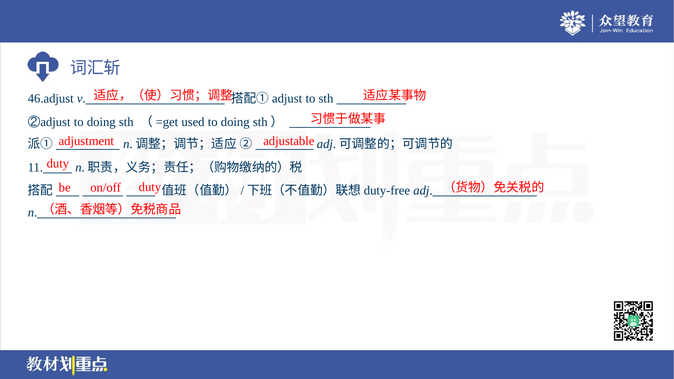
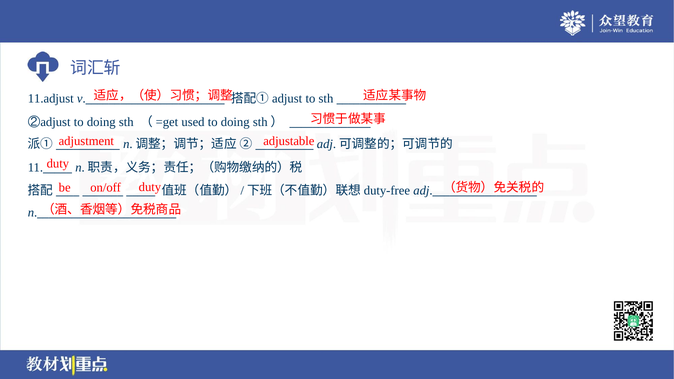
46.adjust: 46.adjust -> 11.adjust (51, 98)
